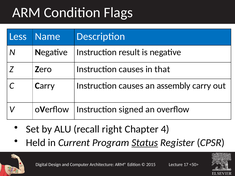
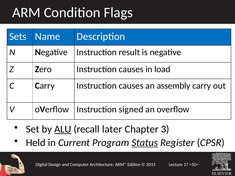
Less: Less -> Sets (18, 37)
that: that -> load (162, 69)
ALU underline: none -> present (63, 129)
right: right -> later (112, 129)
4: 4 -> 3 (165, 129)
